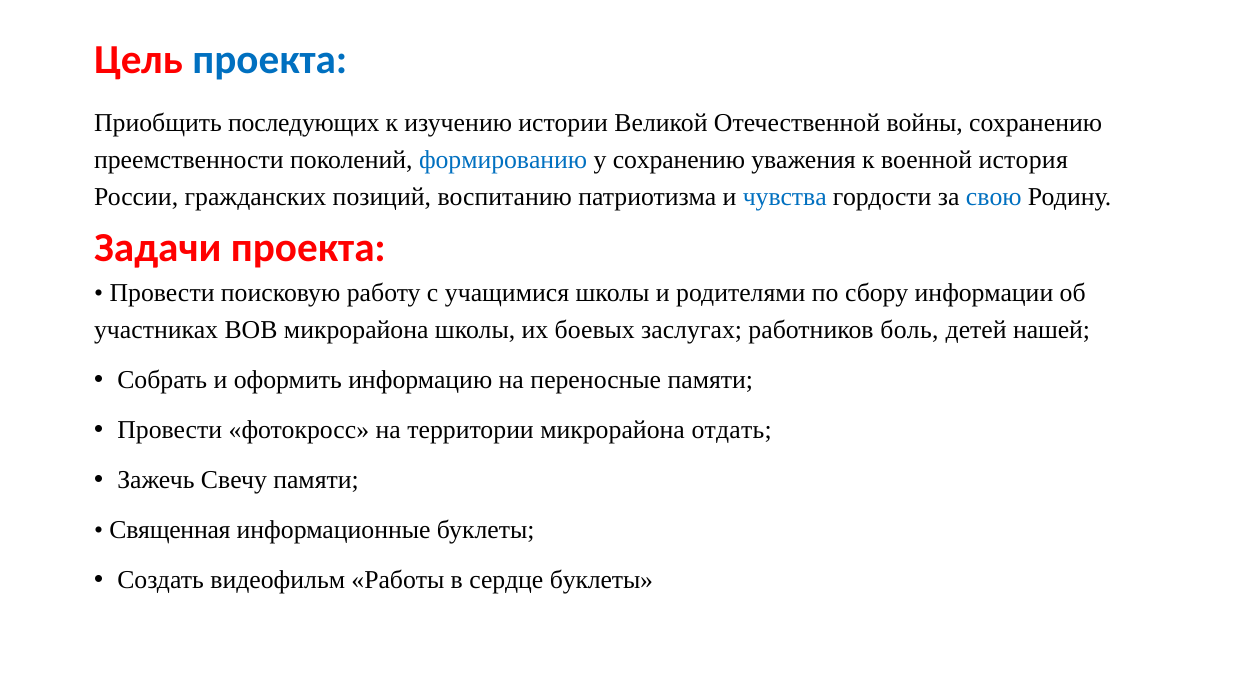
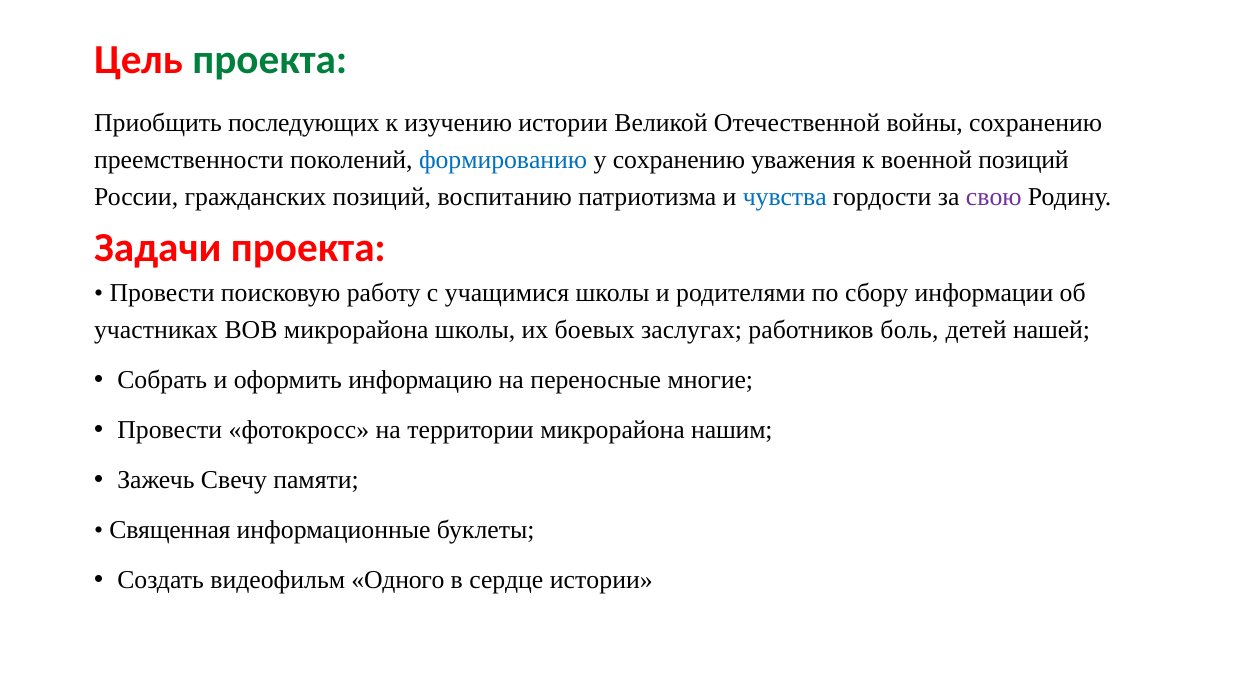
проекта colour: blue -> green (270, 60)
военной история: история -> позиций (1023, 160)
свою colour: blue -> purple (994, 197)
переносные памяти: памяти -> многие (710, 380)
отдать: отдать -> нашим (732, 430)
Работы: Работы -> Одного (398, 580)
сердце буклеты: буклеты -> истории (601, 580)
